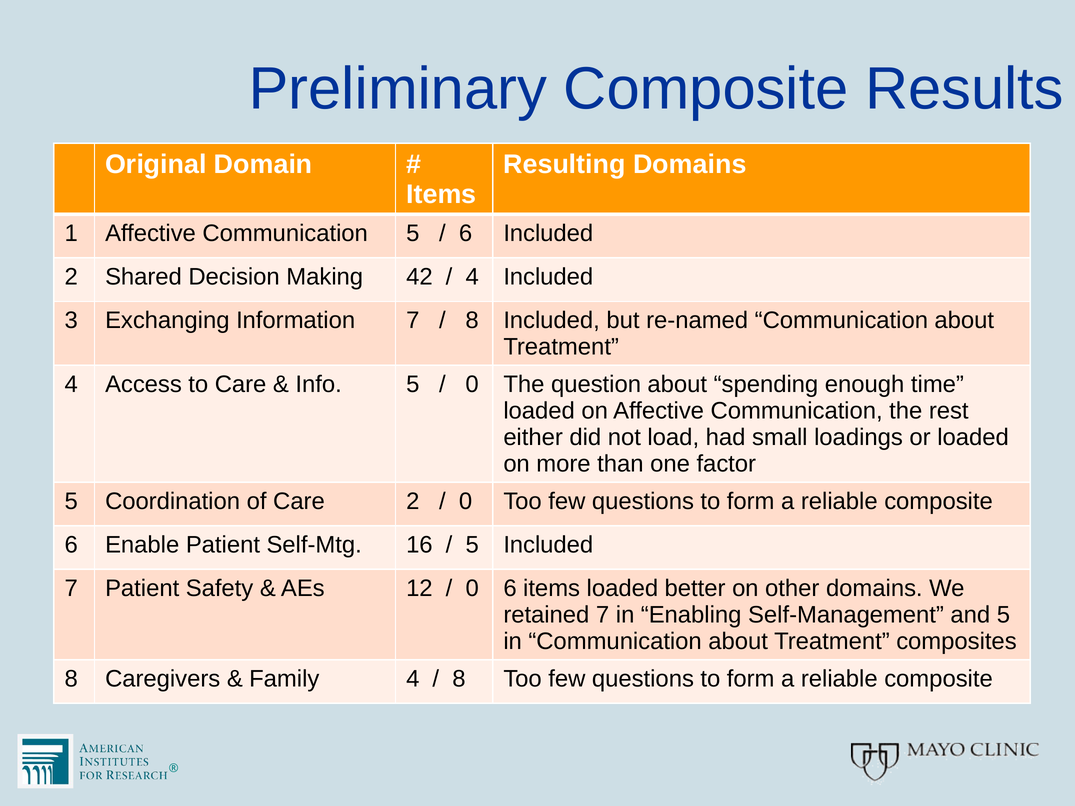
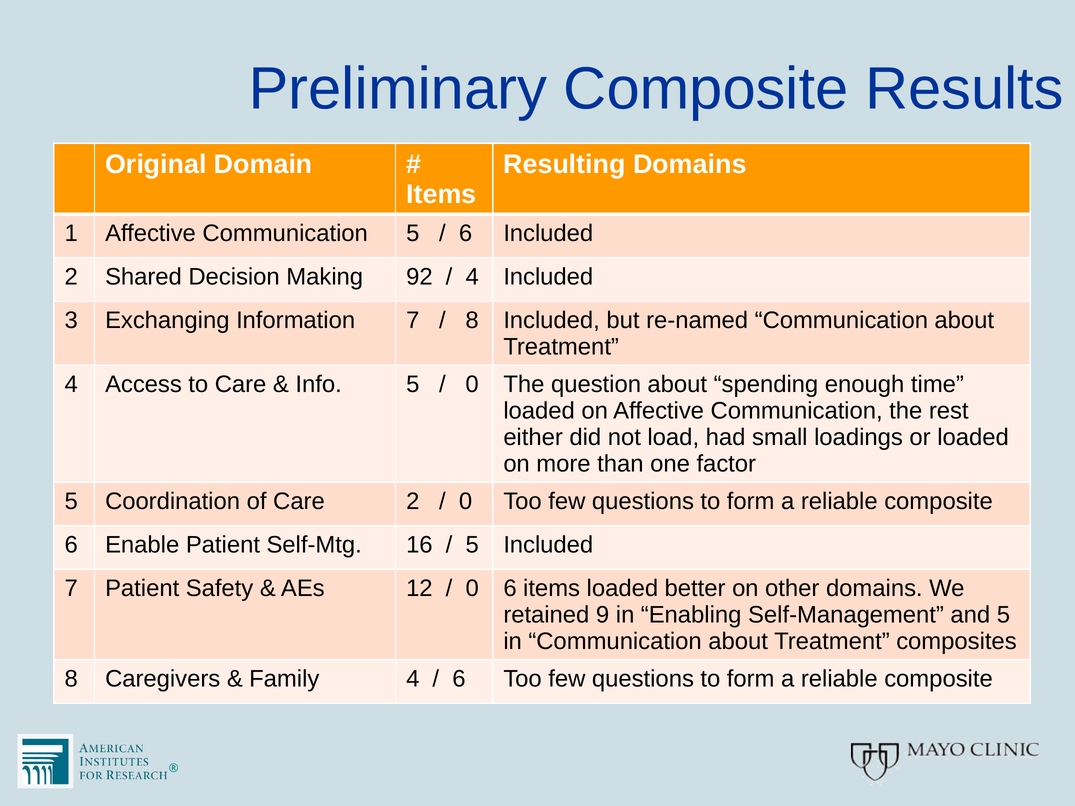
42: 42 -> 92 (419, 277)
retained 7: 7 -> 9 (603, 615)
8: 8 -> 6 (459, 679)
